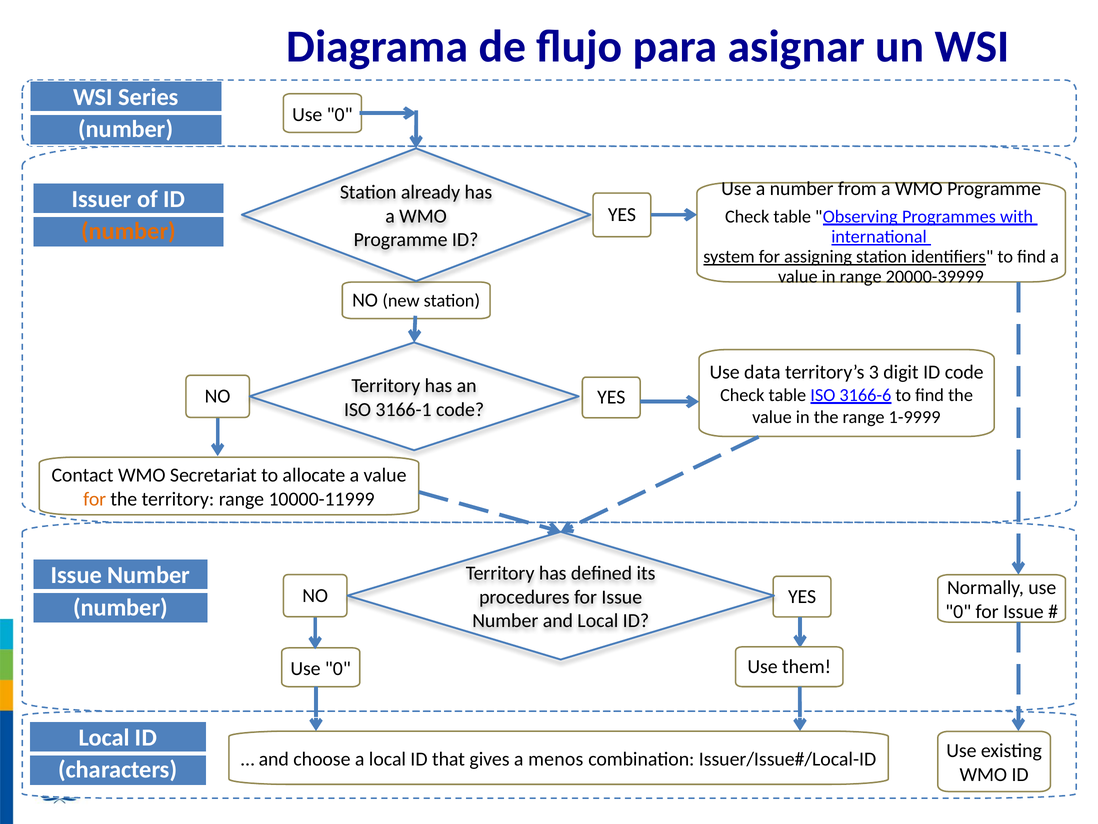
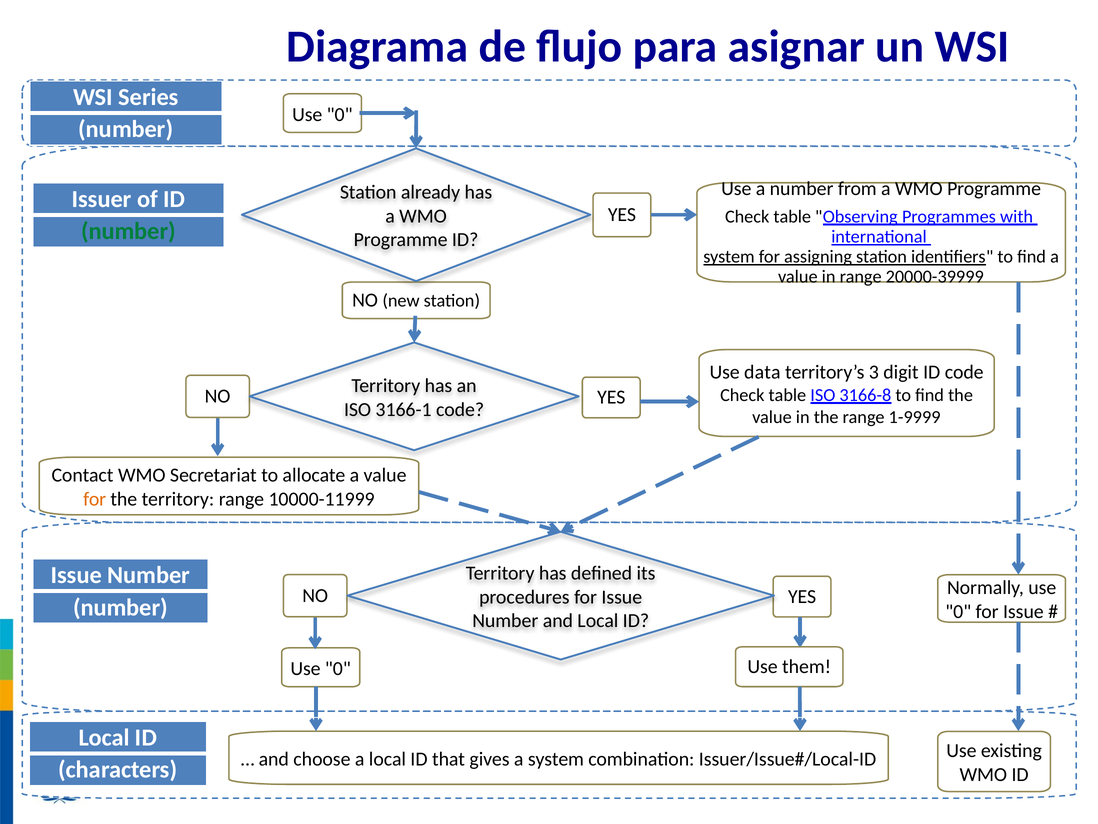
number colour: orange -> green (128, 231)
3166-6: 3166-6 -> 3166-8 (865, 395)
a menos: menos -> system (556, 759)
